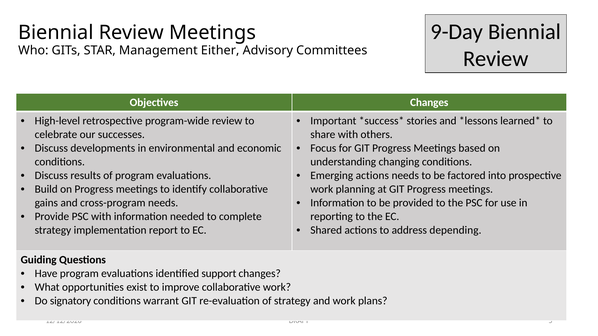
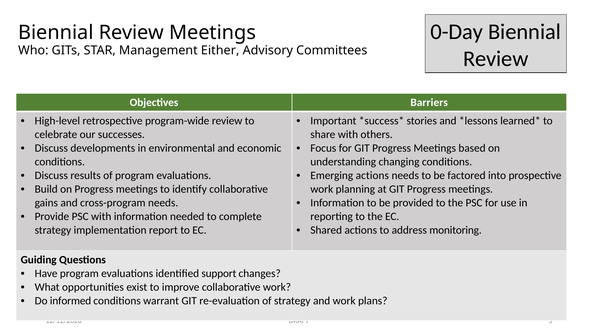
9-Day: 9-Day -> 0-Day (457, 32)
Objectives Changes: Changes -> Barriers (429, 103)
depending: depending -> monitoring (456, 230)
signatory: signatory -> informed (71, 301)
